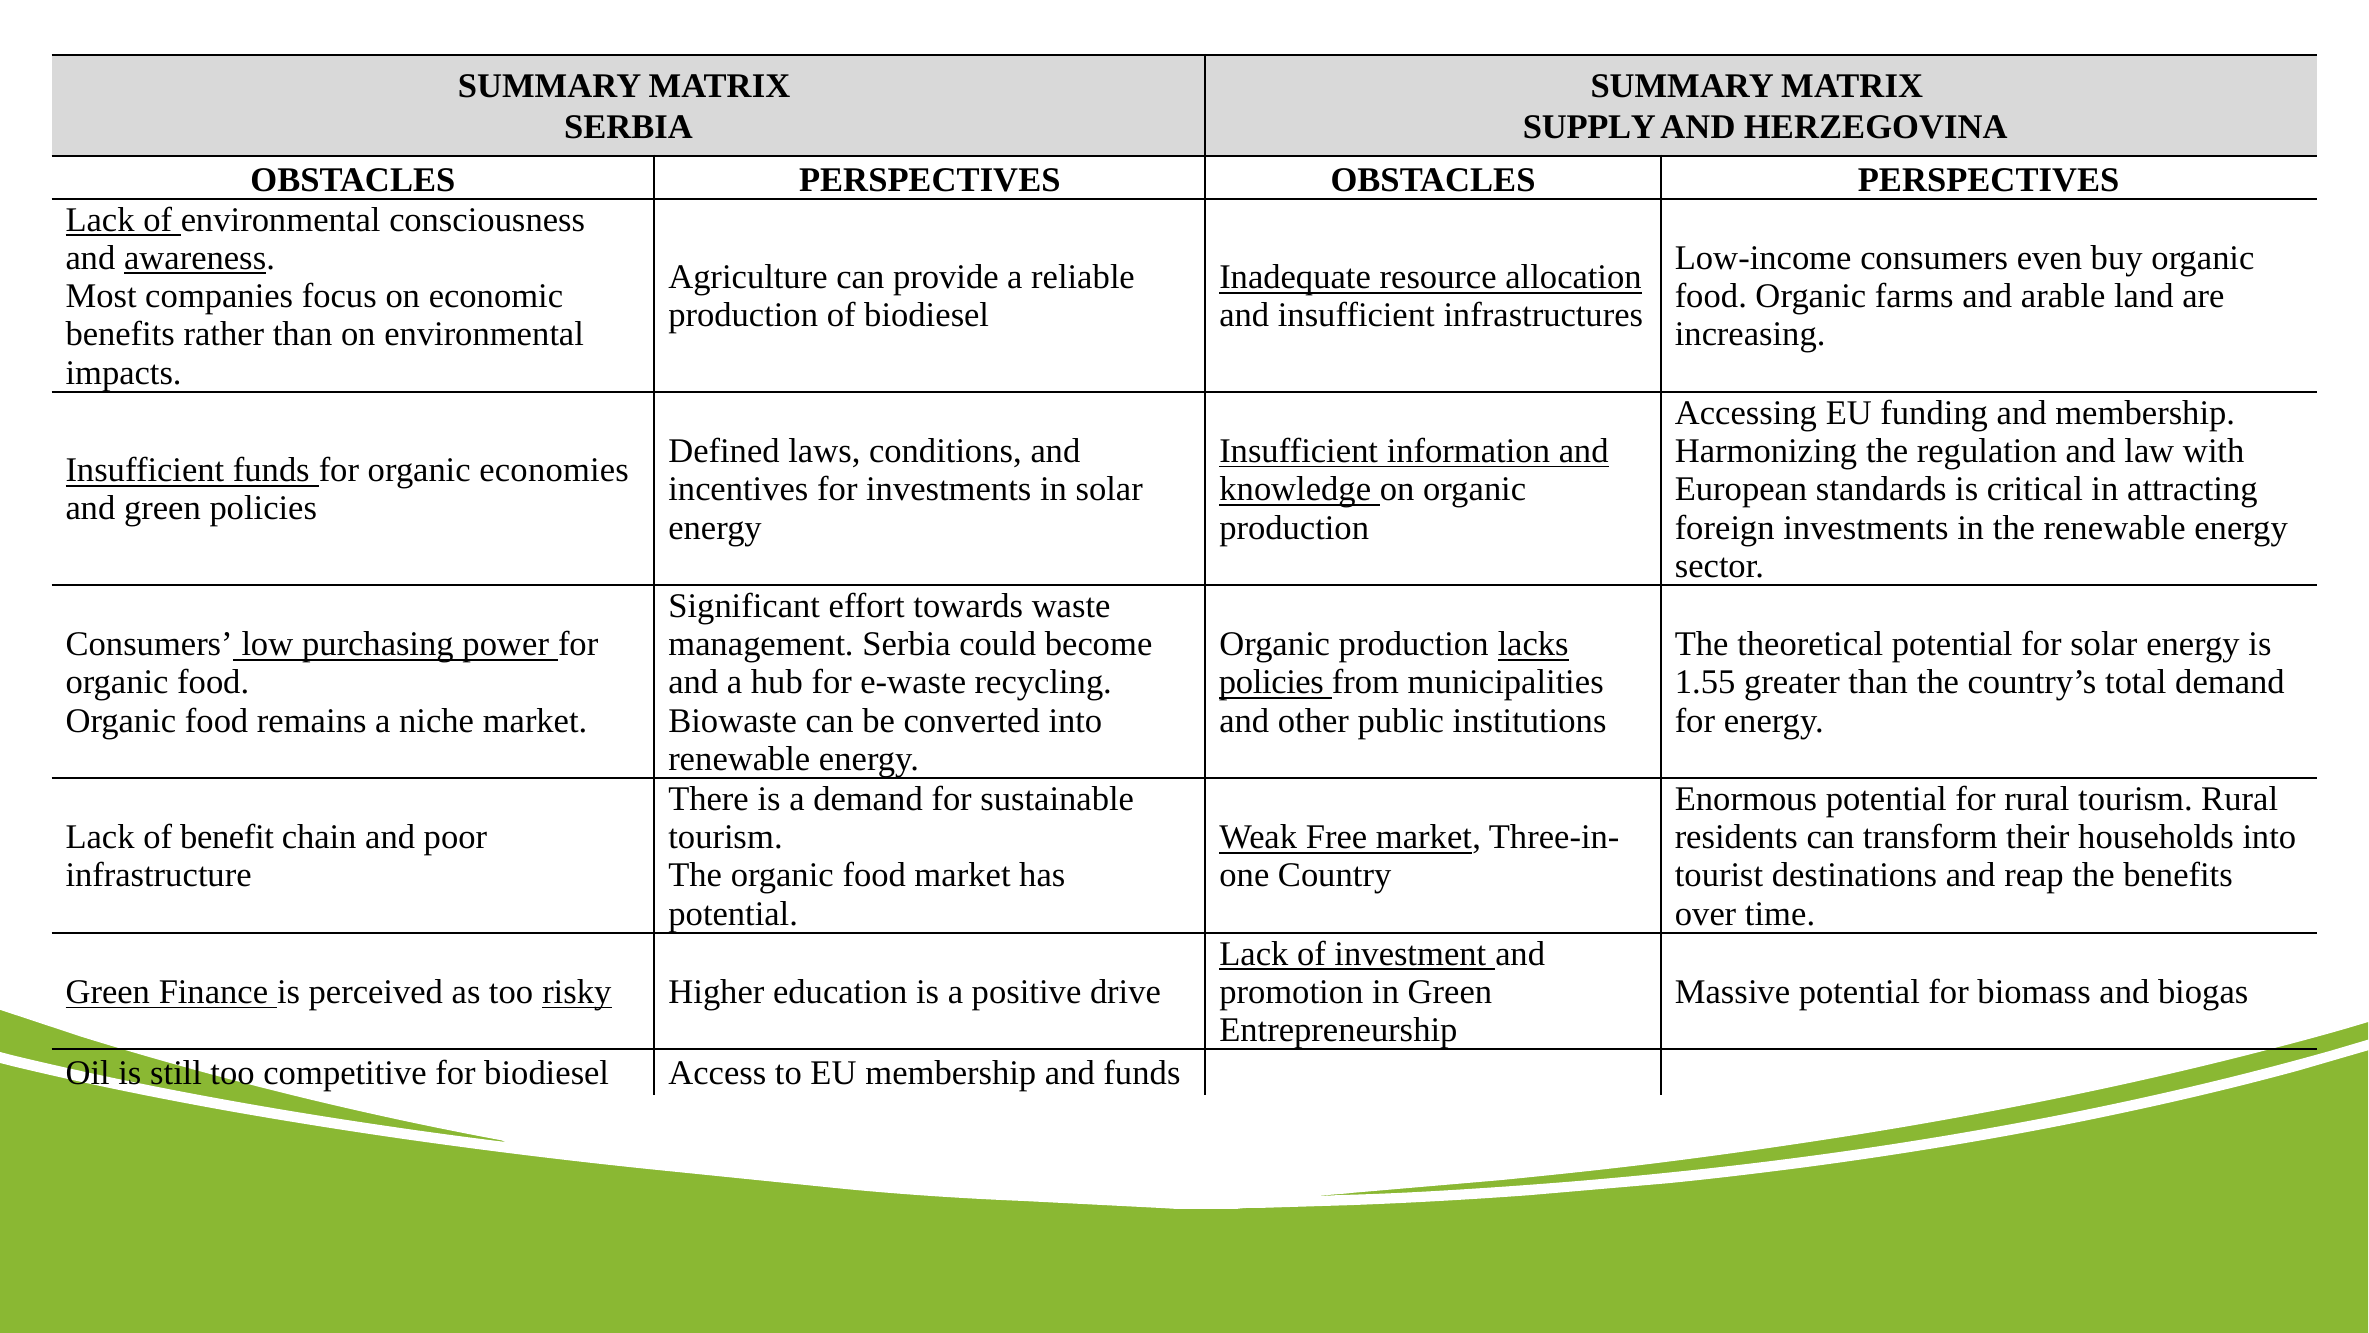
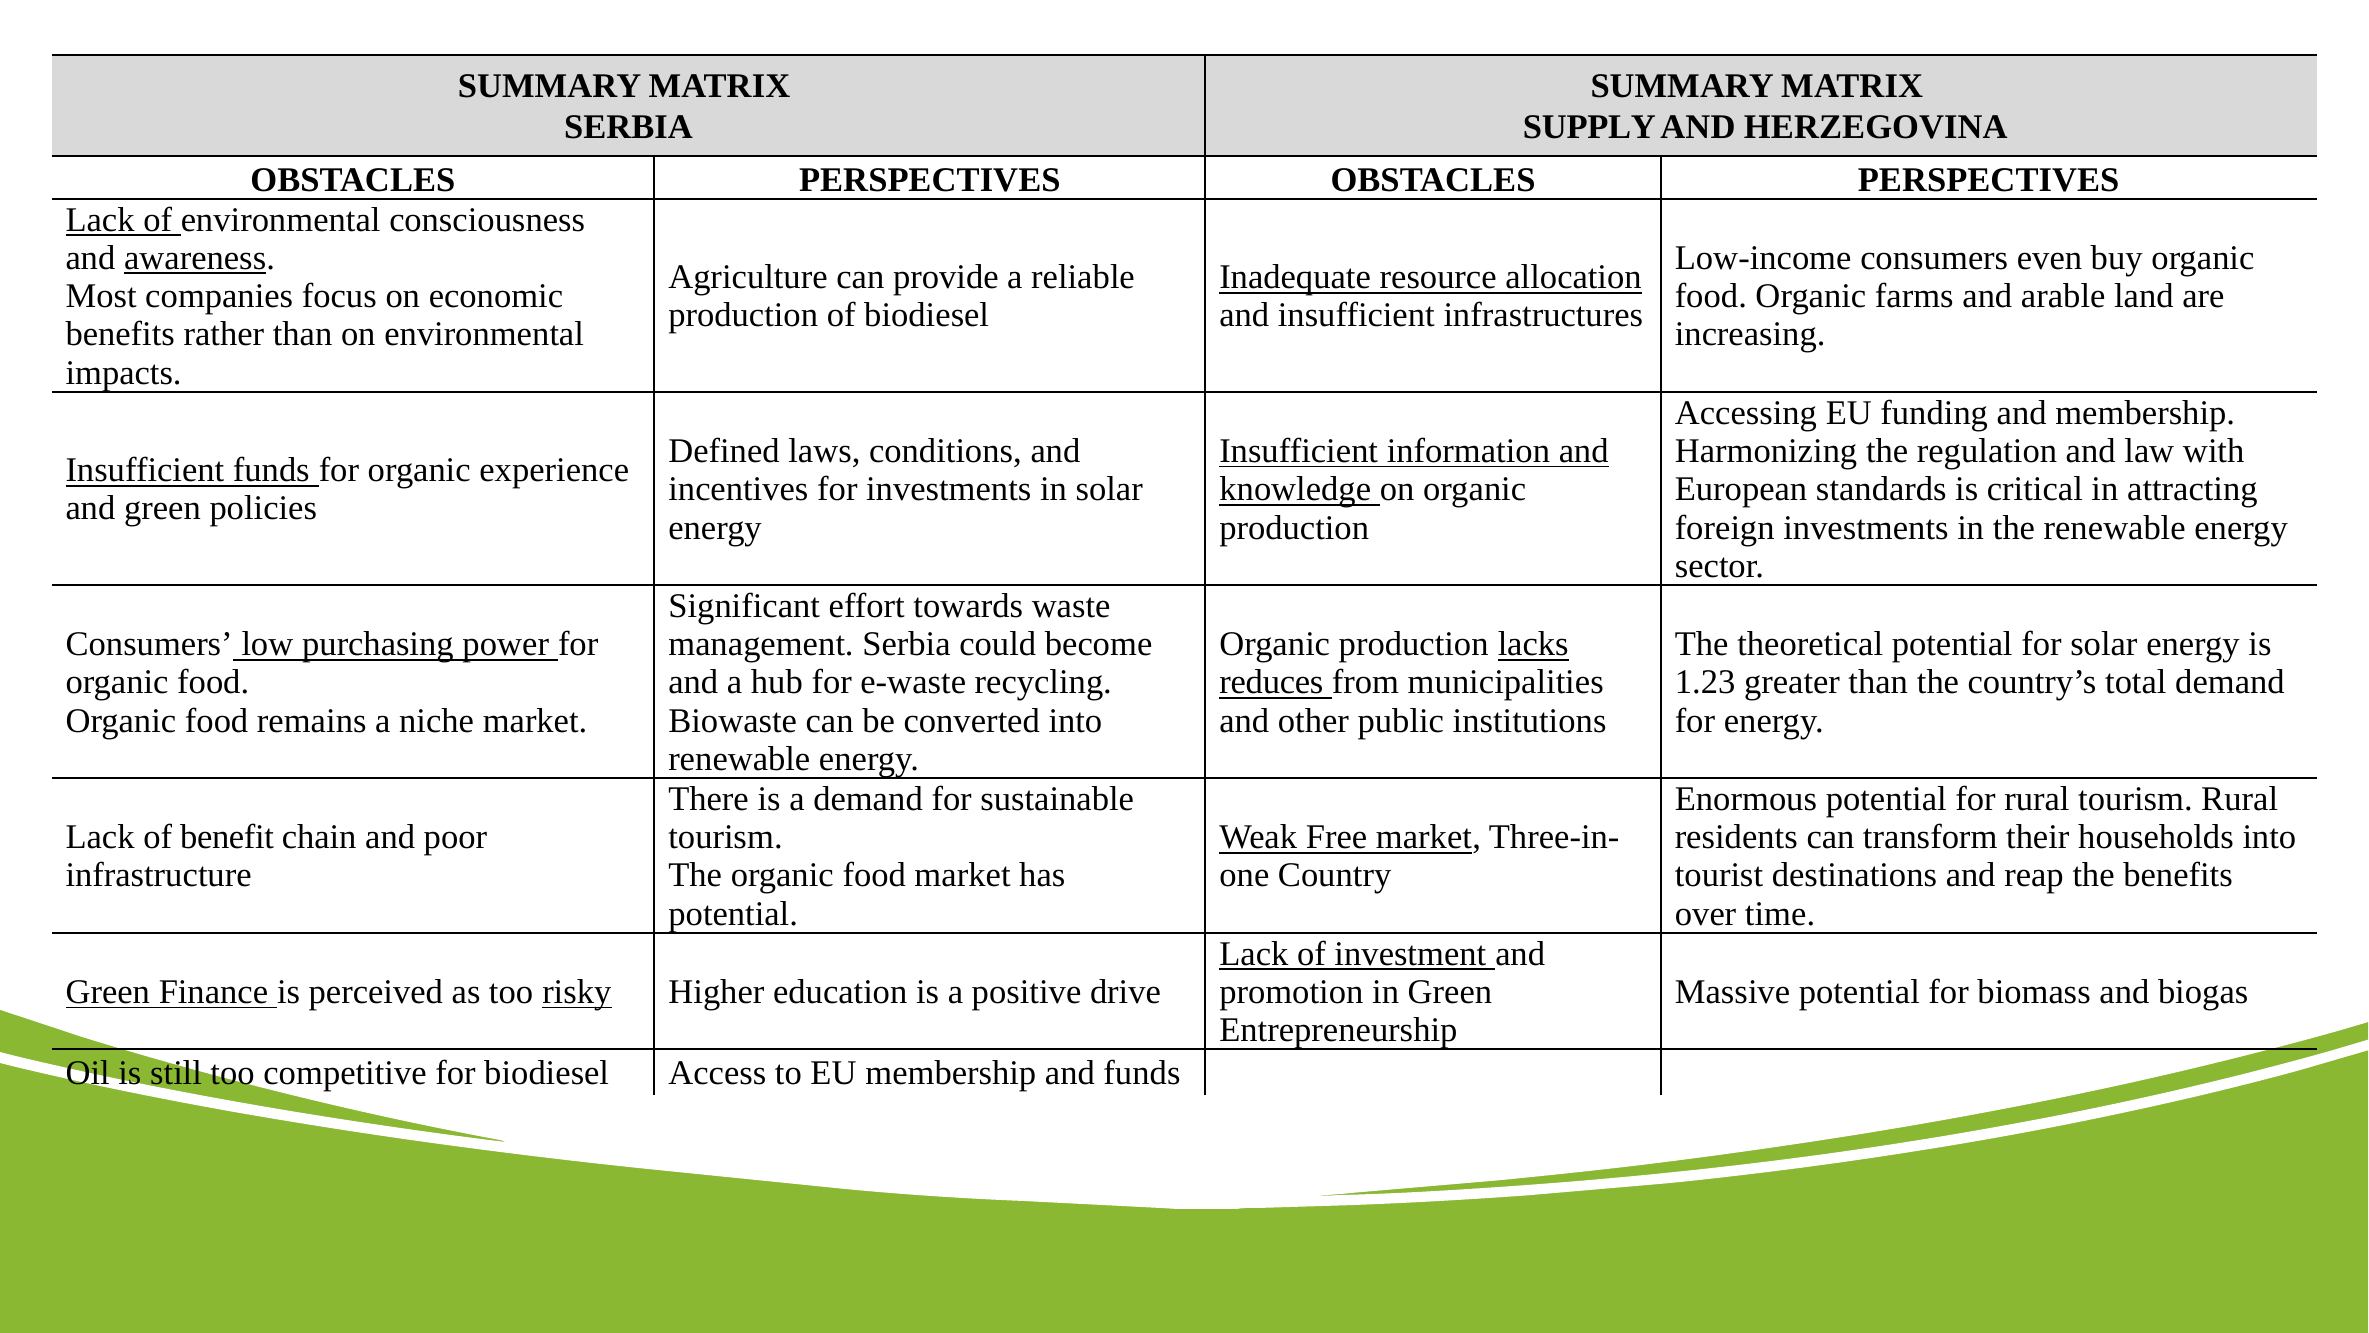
economies: economies -> experience (554, 470)
policies: policies -> reduces (1271, 682)
1.55: 1.55 -> 1.23 (1705, 682)
